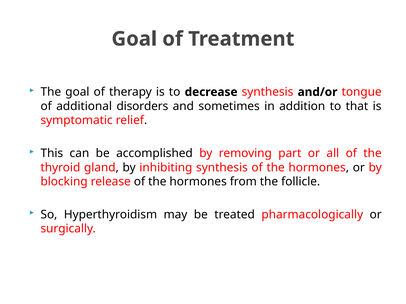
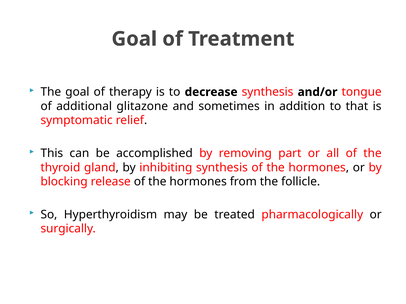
disorders: disorders -> glitazone (142, 106)
